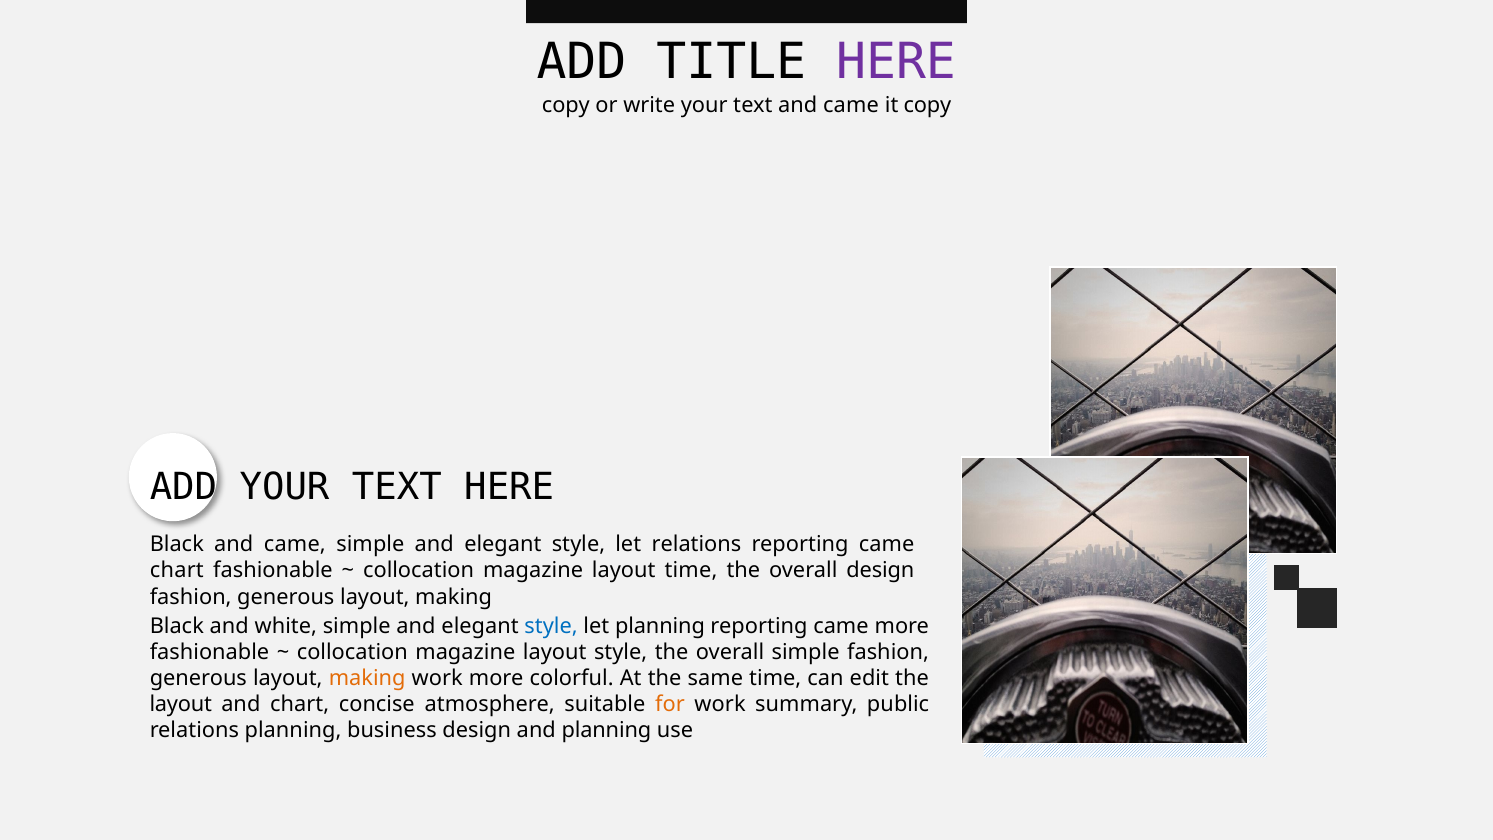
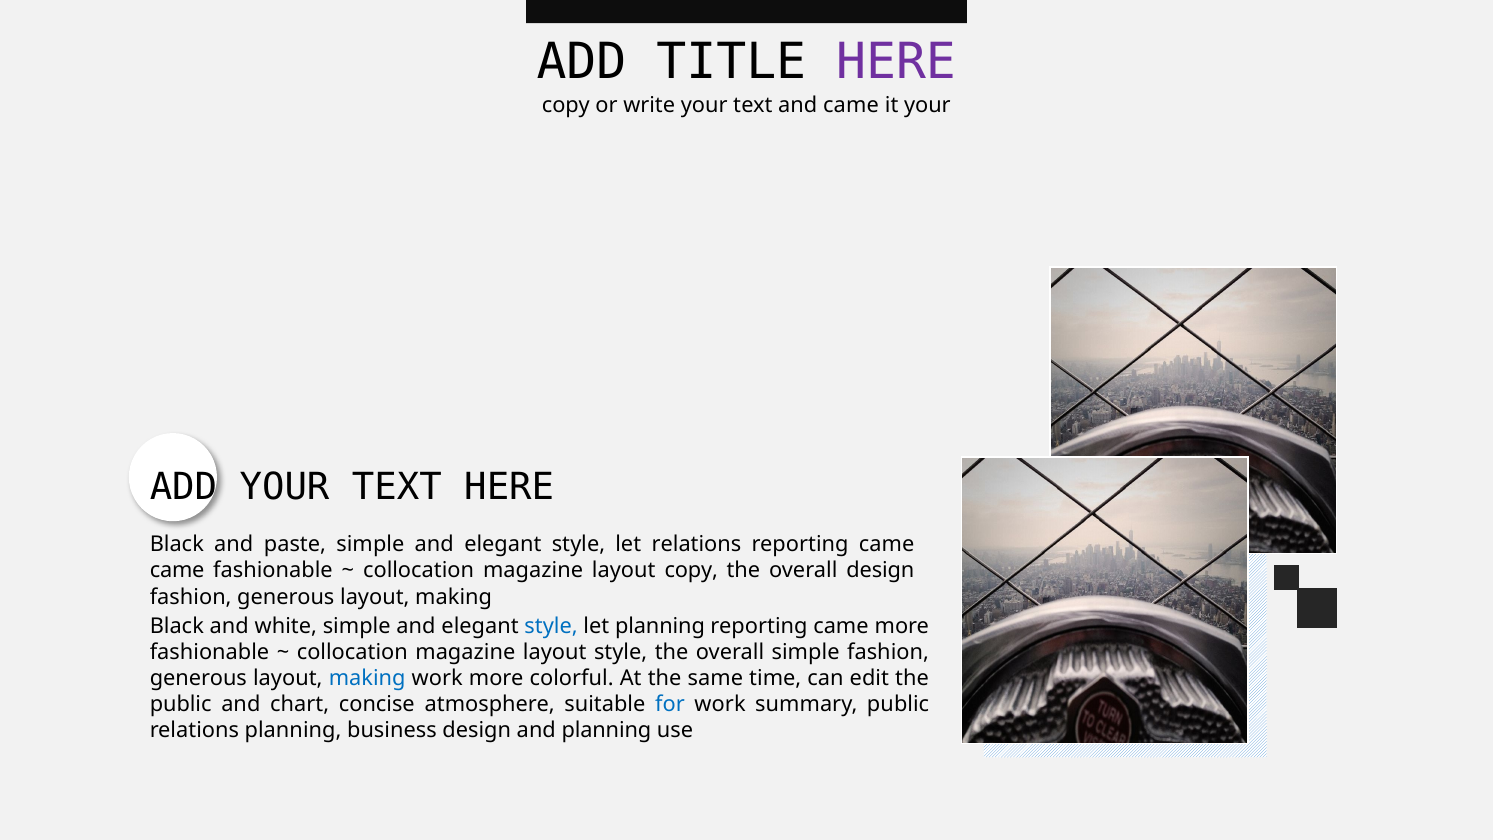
it copy: copy -> your (927, 105)
Black and came: came -> paste (295, 545)
chart: chart -> came (177, 571)
layout time: time -> copy (691, 571)
making colour: orange -> blue (367, 678)
layout: layout -> public (181, 704)
for colour: orange -> blue (670, 704)
